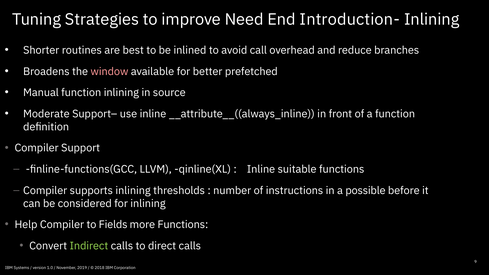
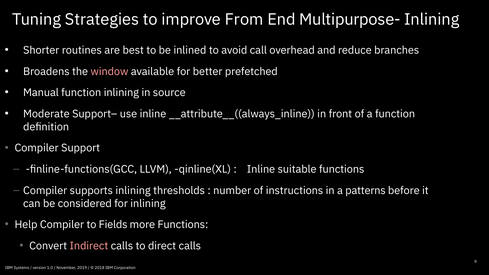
Need: Need -> From (244, 19)
Introduction-: Introduction- -> Multipurpose- (350, 19)
possible: possible -> patterns (365, 190)
Indirect colour: light green -> pink (89, 246)
